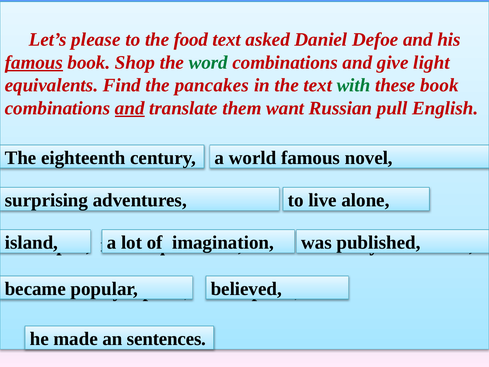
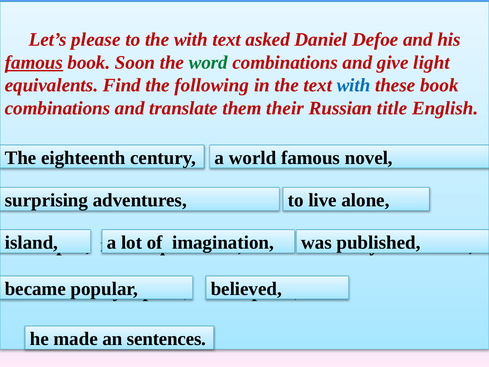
the food: food -> with (191, 40)
Shop: Shop -> Soon (135, 62)
pancakes: pancakes -> following (212, 85)
with colour: green -> blue (354, 85)
and underline: present -> none (130, 108)
want: want -> their (285, 108)
pull: pull -> title (392, 108)
